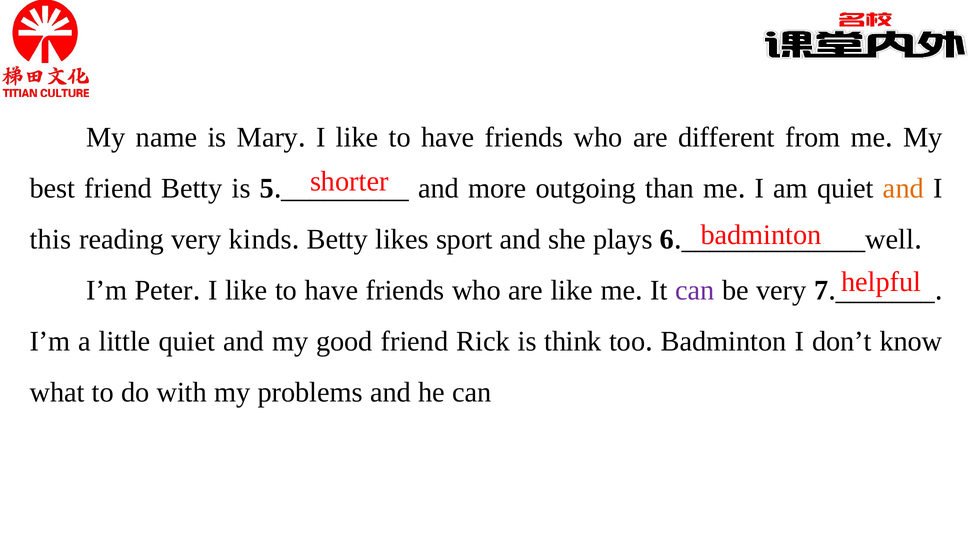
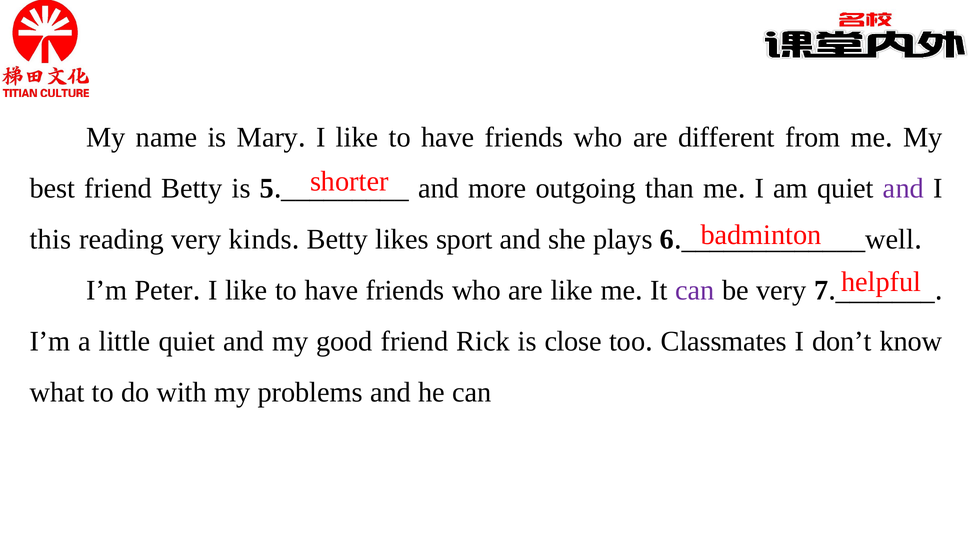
and colour: orange -> purple (903, 188)
think: think -> close (573, 341)
Badminton: Badminton -> Classmates (724, 341)
